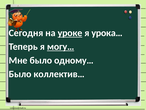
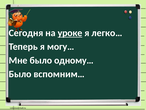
урока…: урока… -> легко… (107, 33)
могу… underline: present -> none (61, 46)
коллектив…: коллектив… -> вспомним… (59, 74)
